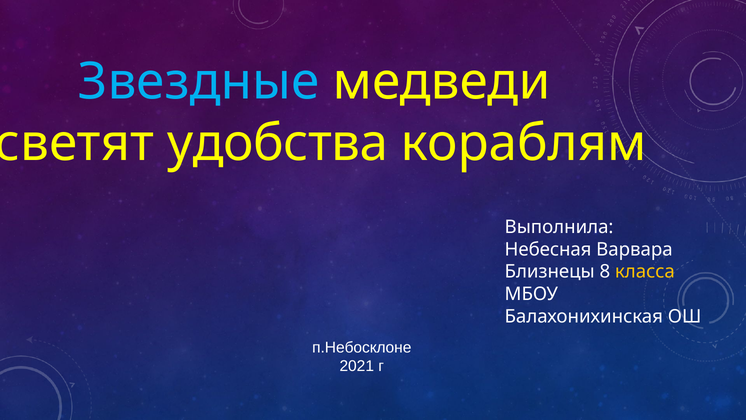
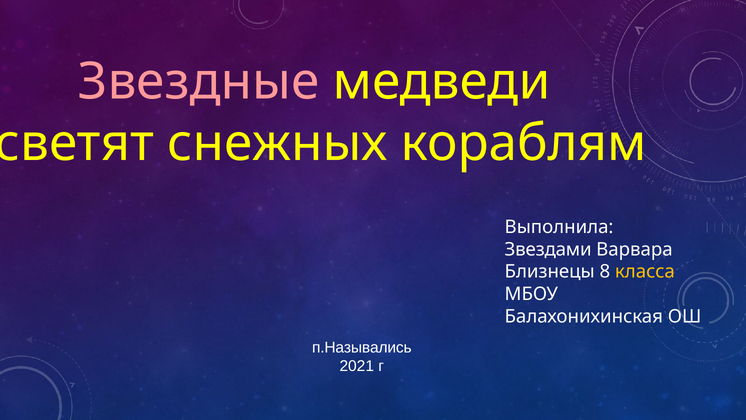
Звездные colour: light blue -> pink (199, 82)
удобства: удобства -> снежных (277, 143)
Небесная: Небесная -> Звездами (548, 249)
п.Небосклоне: п.Небосклоне -> п.Назывались (362, 347)
